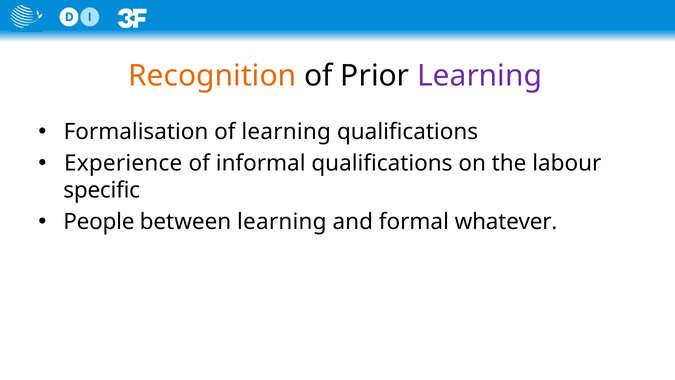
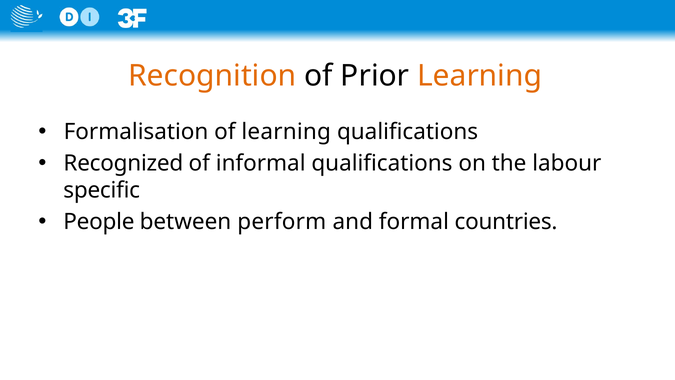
Learning colour: purple -> orange (480, 76)
Experience: Experience -> Recognized (123, 163)
between learning: learning -> perform (282, 222)
whatever: whatever -> countries (506, 222)
